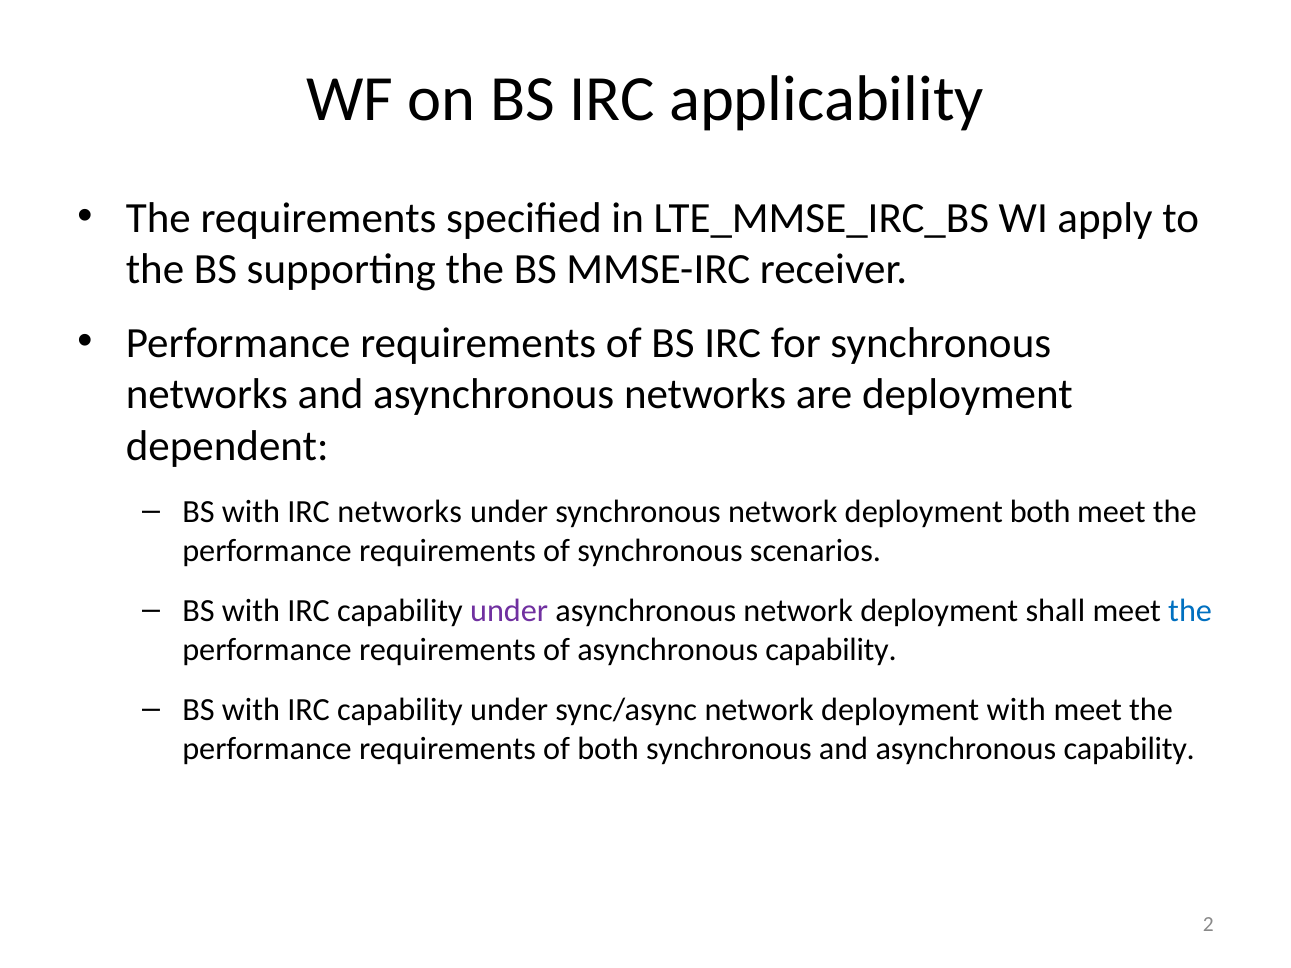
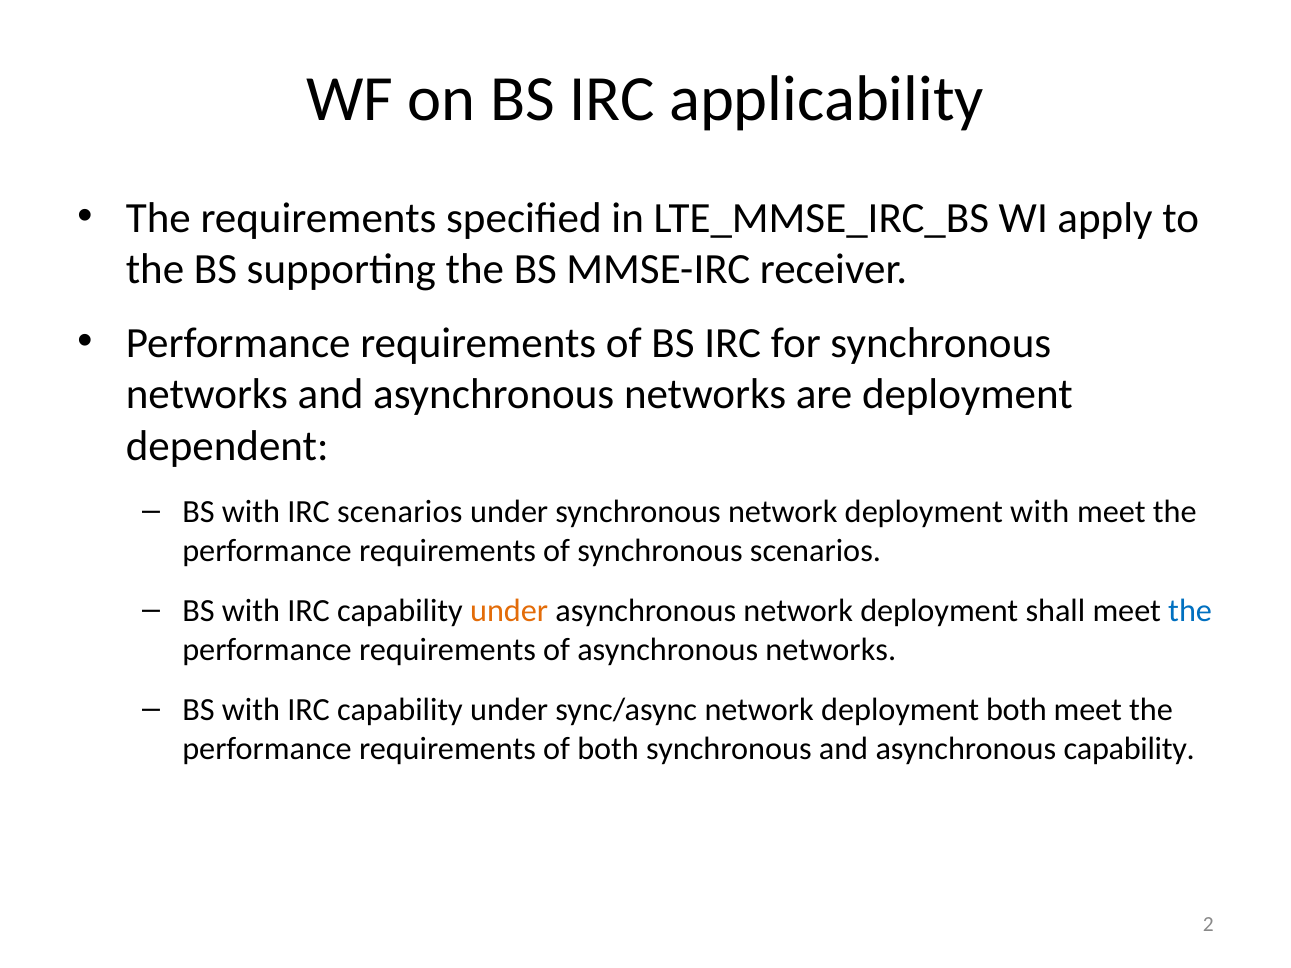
IRC networks: networks -> scenarios (400, 512)
deployment both: both -> with (1040, 512)
under colour: purple -> orange (509, 611)
of asynchronous capability: capability -> networks (831, 650)
deployment with: with -> both (1016, 710)
